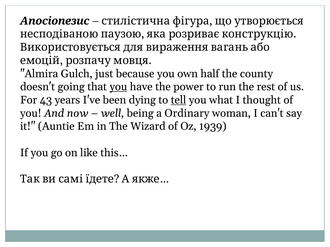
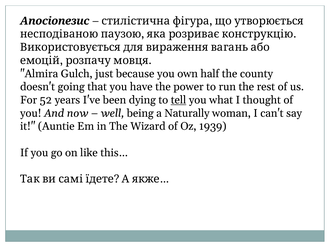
you underline: present -> none (118, 87)
43: 43 -> 52 (46, 100)
Ordinary: Ordinary -> Naturally (187, 113)
